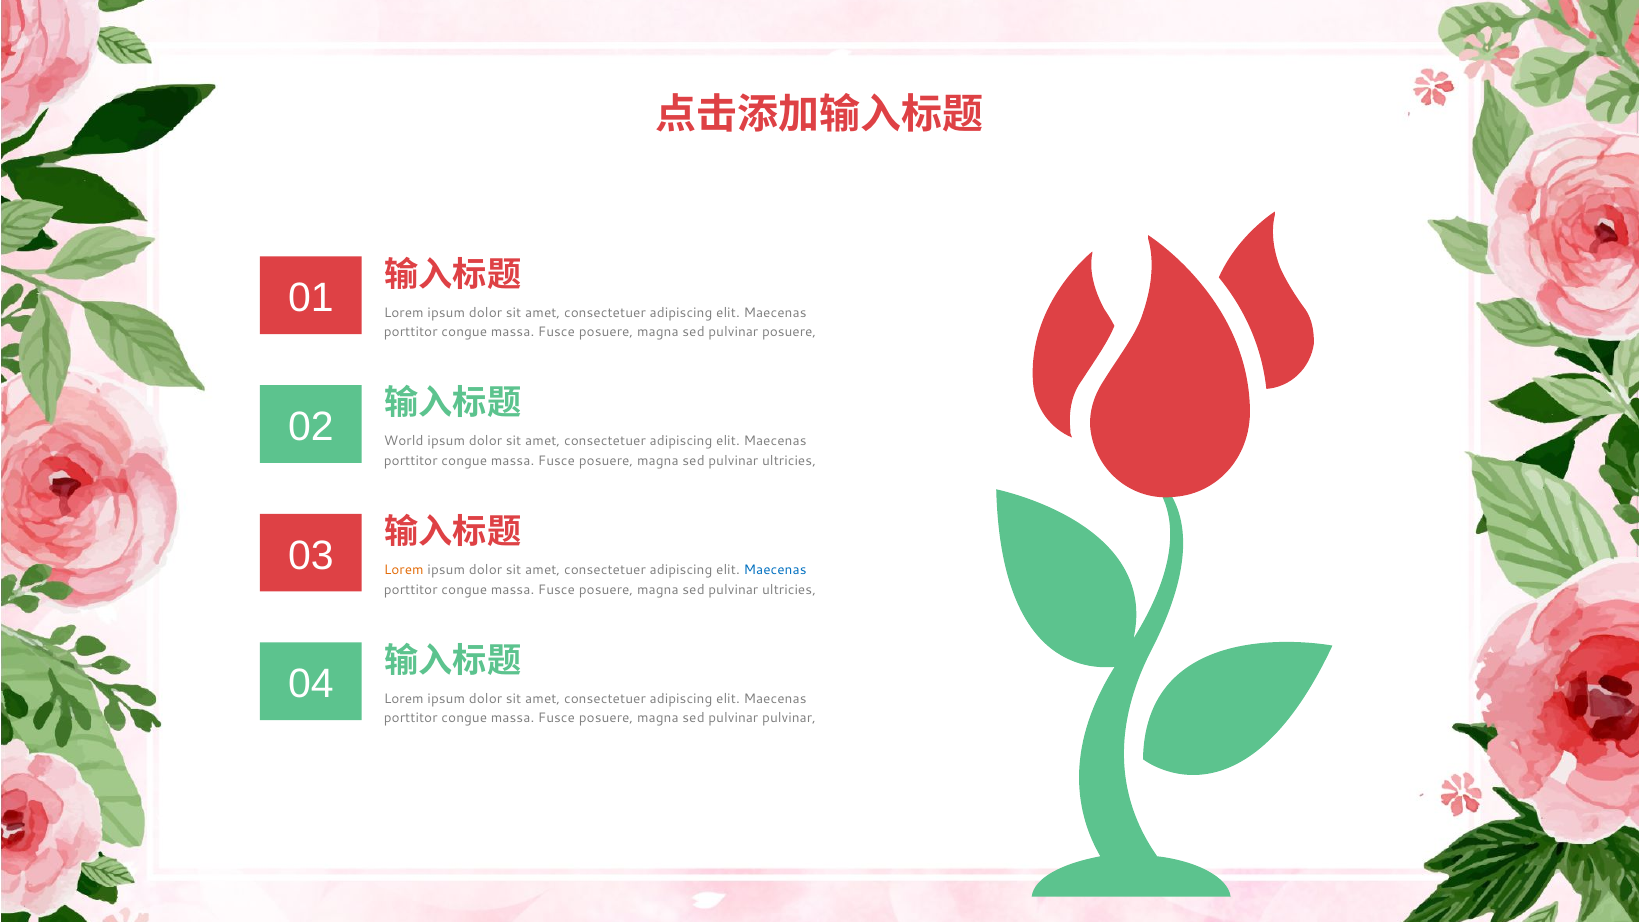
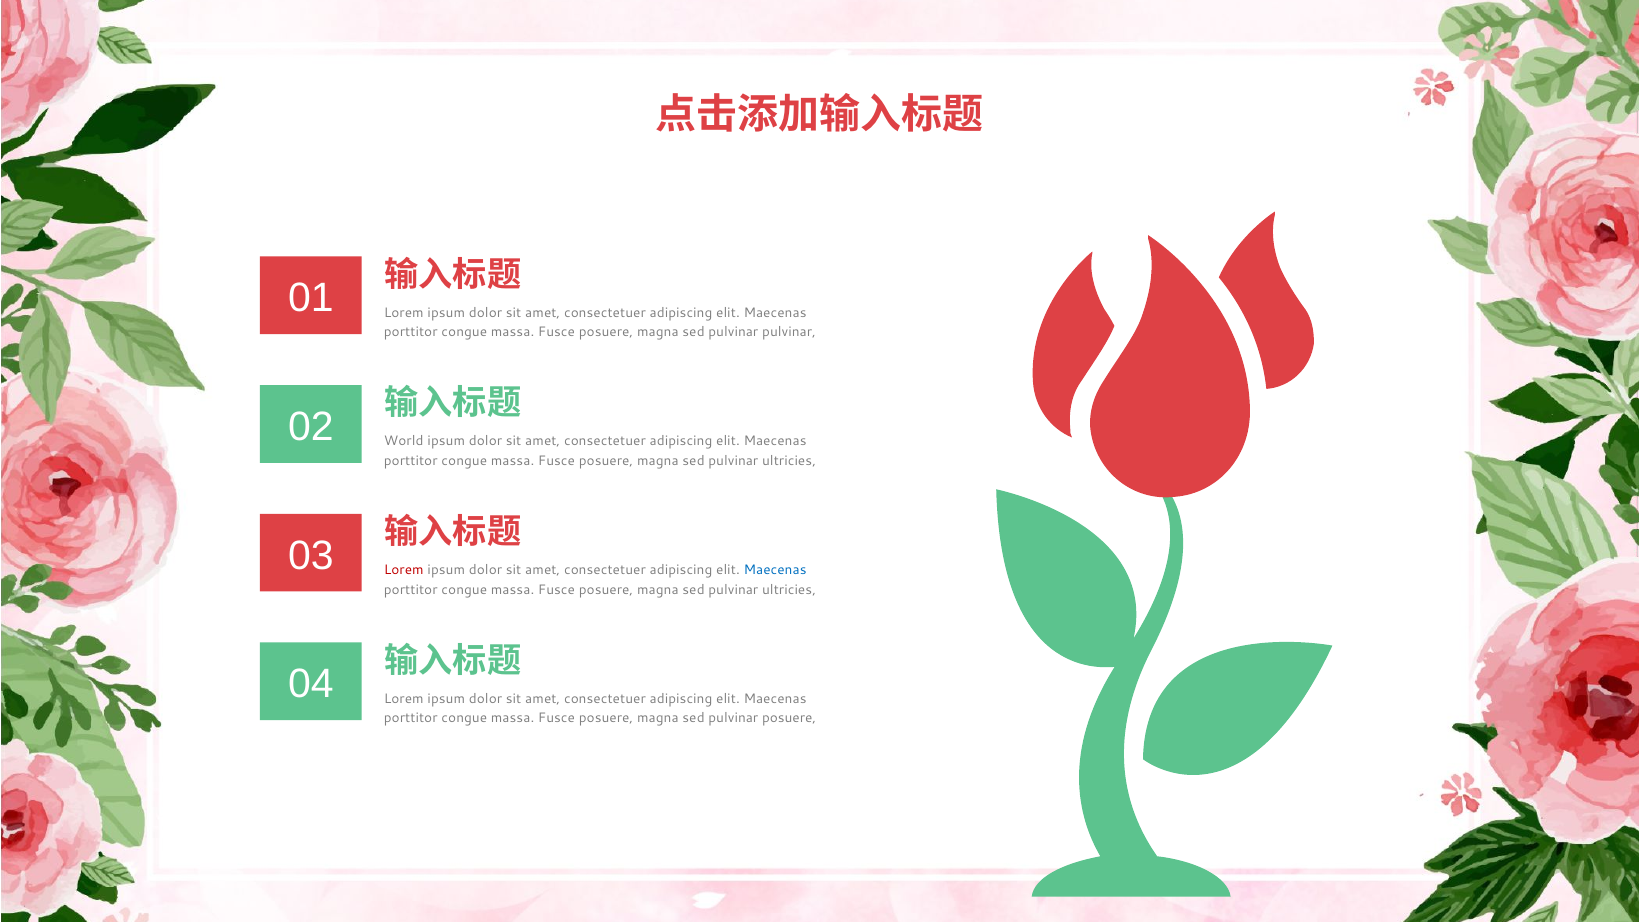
pulvinar posuere: posuere -> pulvinar (789, 332)
Lorem colour: orange -> red (404, 570)
pulvinar pulvinar: pulvinar -> posuere (789, 718)
